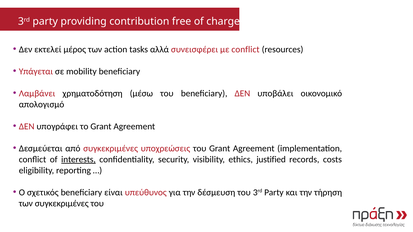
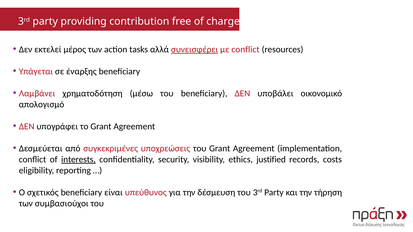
συνεισφέρει underline: none -> present (195, 49)
mobility: mobility -> έναρξης (81, 71)
των συγκεκριμένες: συγκεκριμένες -> συμβασιούχοι (62, 204)
